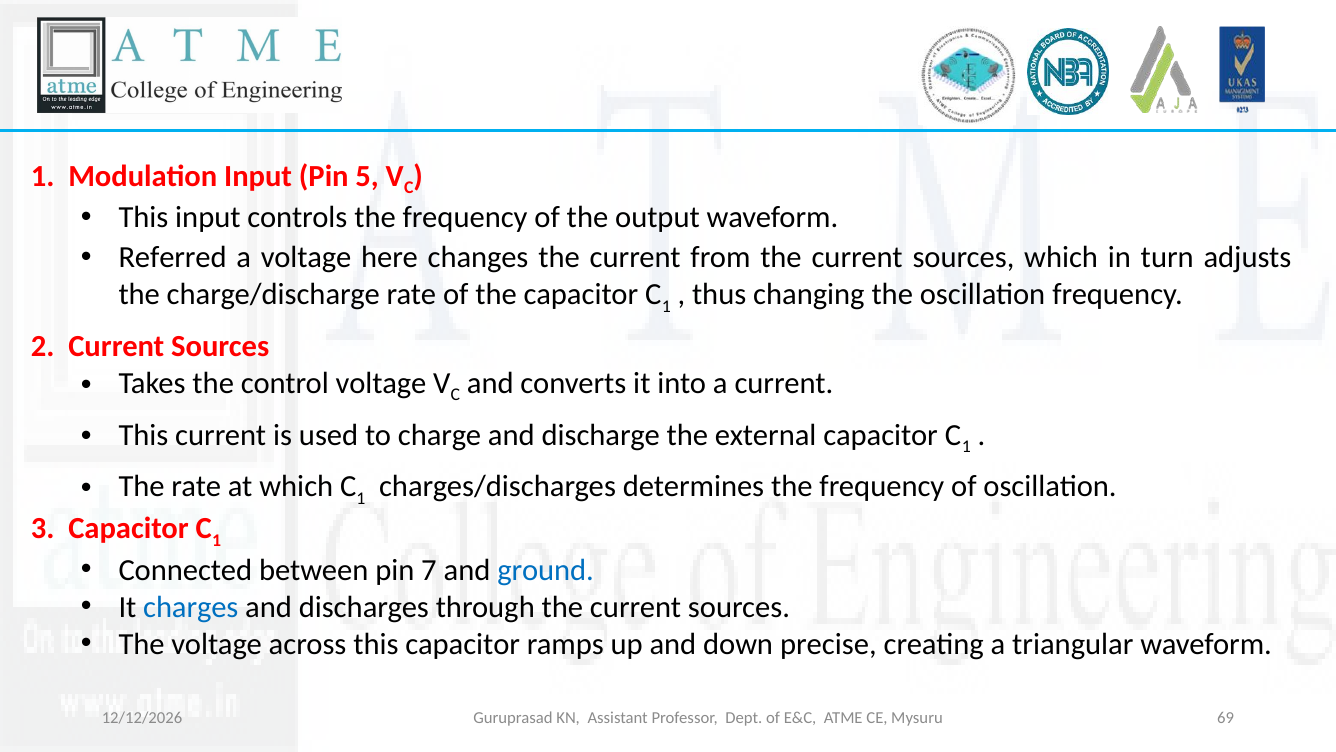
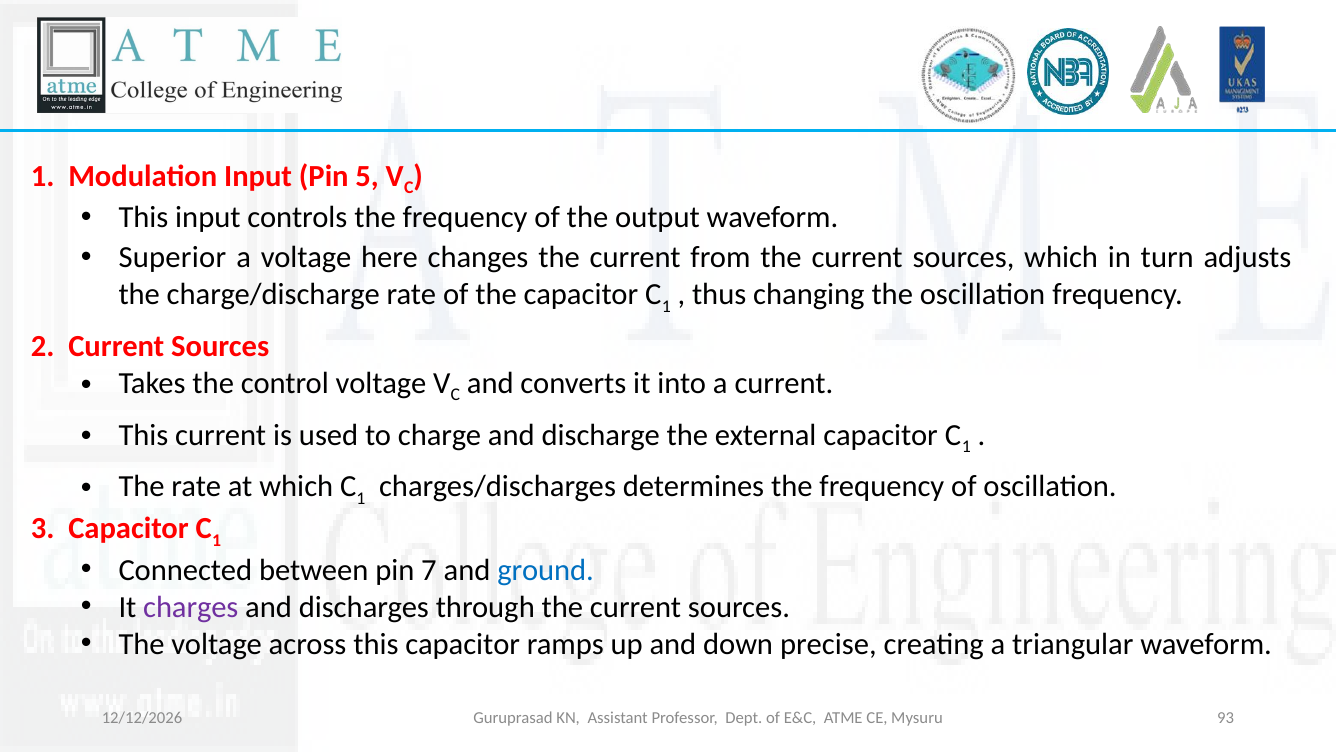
Referred: Referred -> Superior (172, 258)
charges colour: blue -> purple (191, 607)
69: 69 -> 93 (1226, 718)
